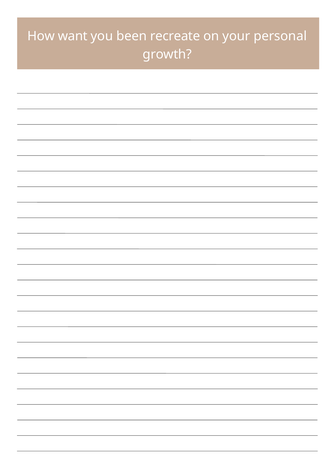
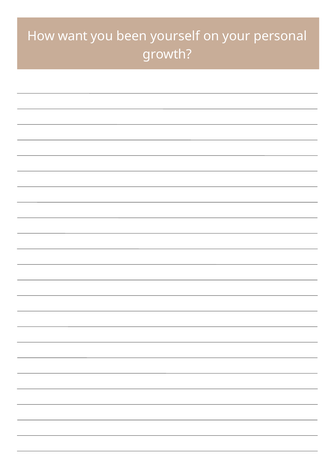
recreate: recreate -> yourself (175, 36)
